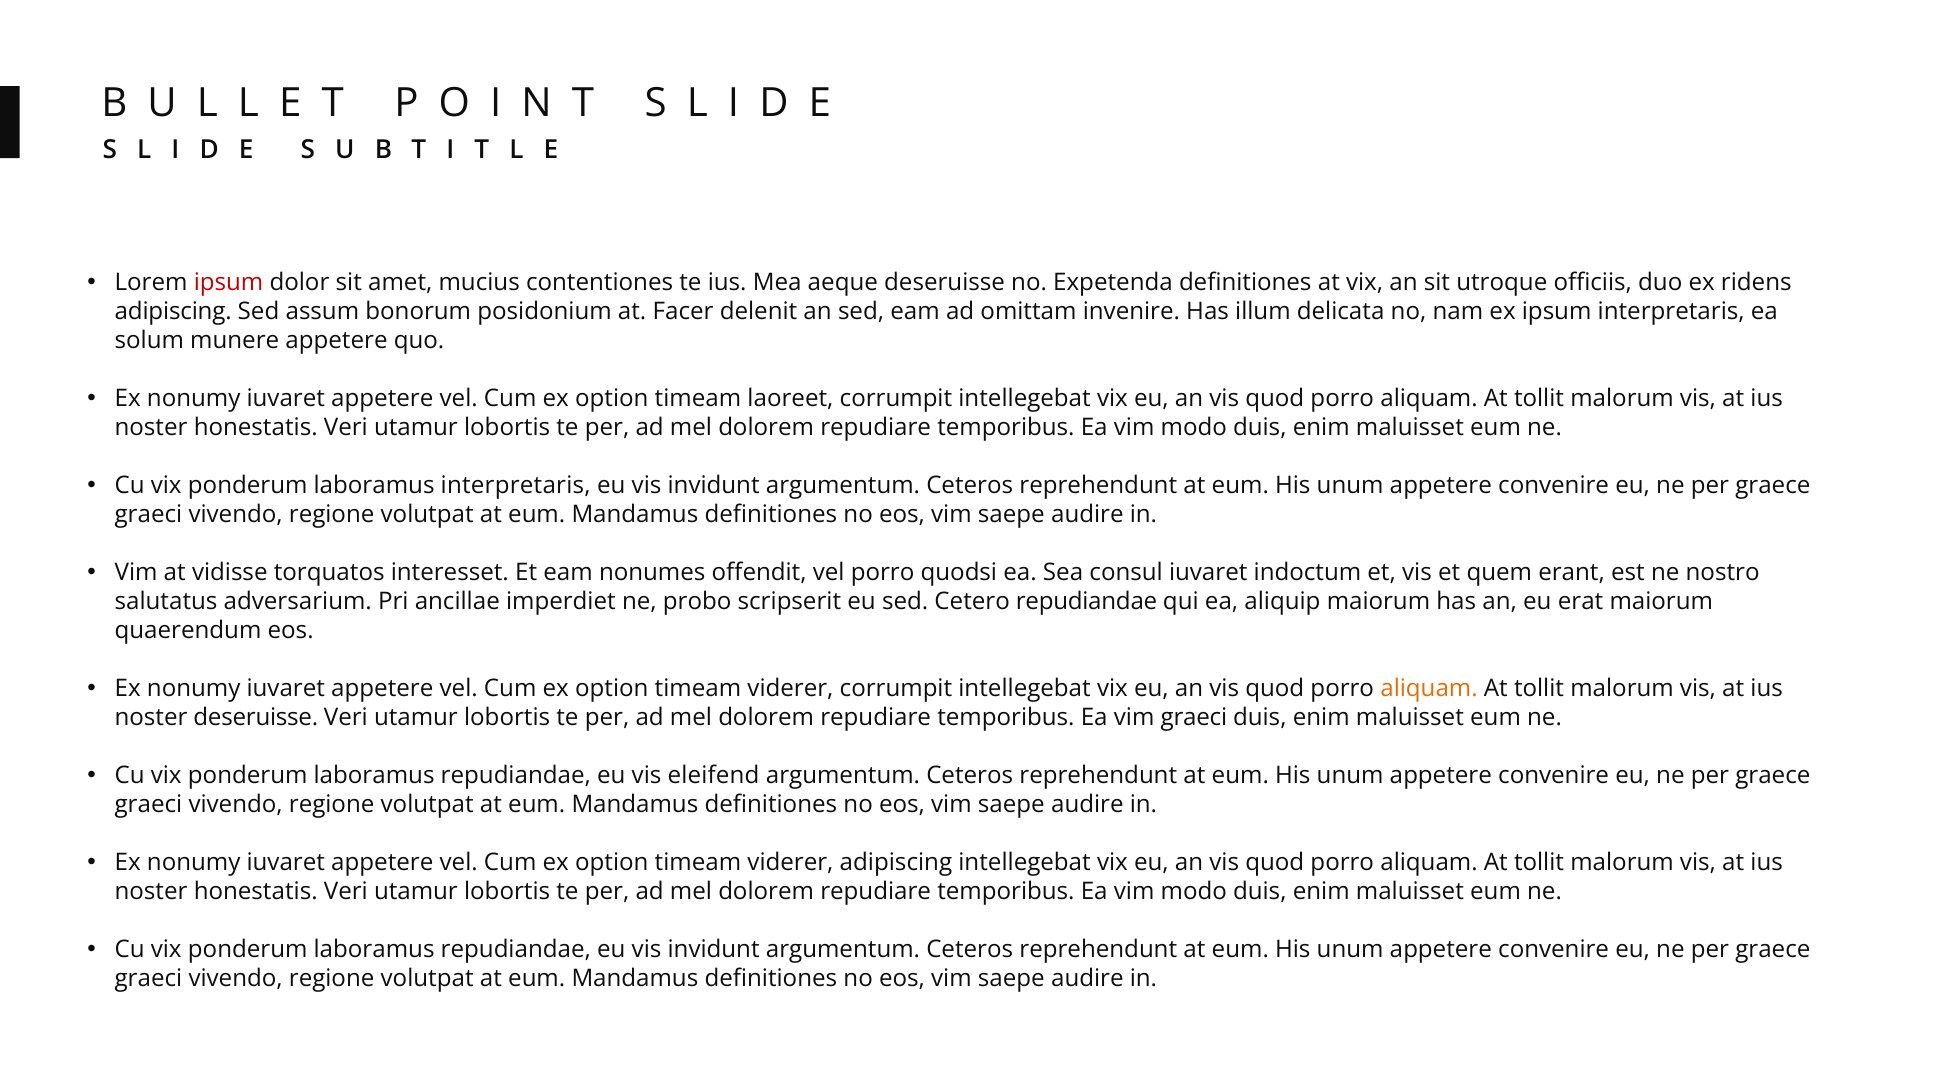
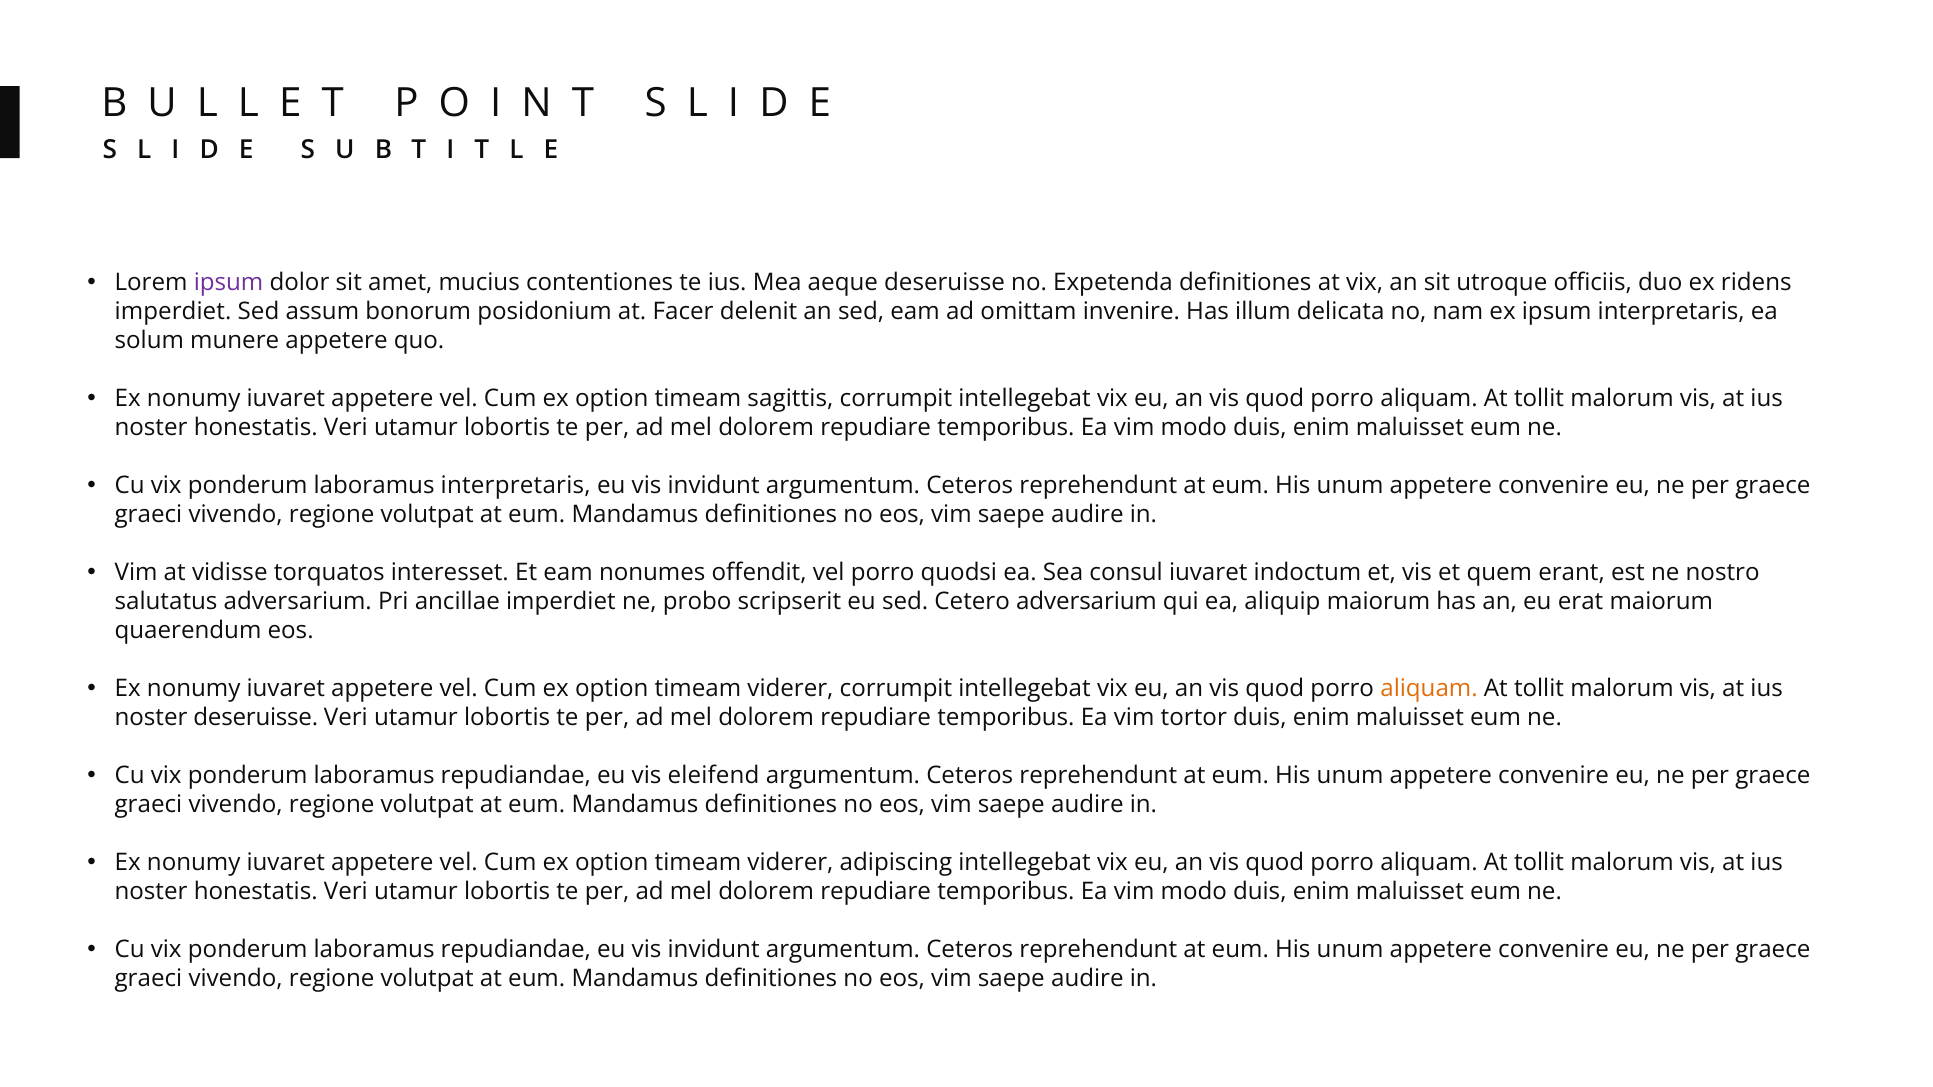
ipsum colour: red -> purple (229, 283)
adipiscing: adipiscing -> imperdiet (173, 312)
laoreet: laoreet -> sagittis (790, 399)
Cetero repudiandae: repudiandae -> adversarium (1086, 602)
vim graeci: graeci -> tortor (1194, 718)
